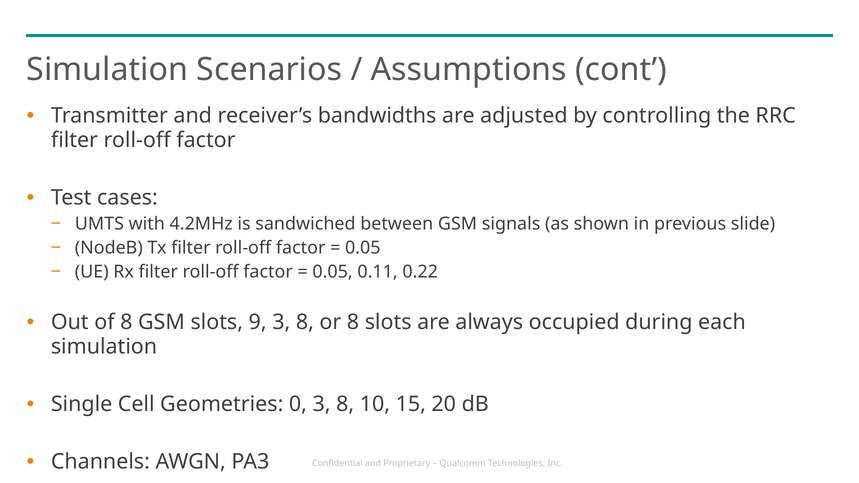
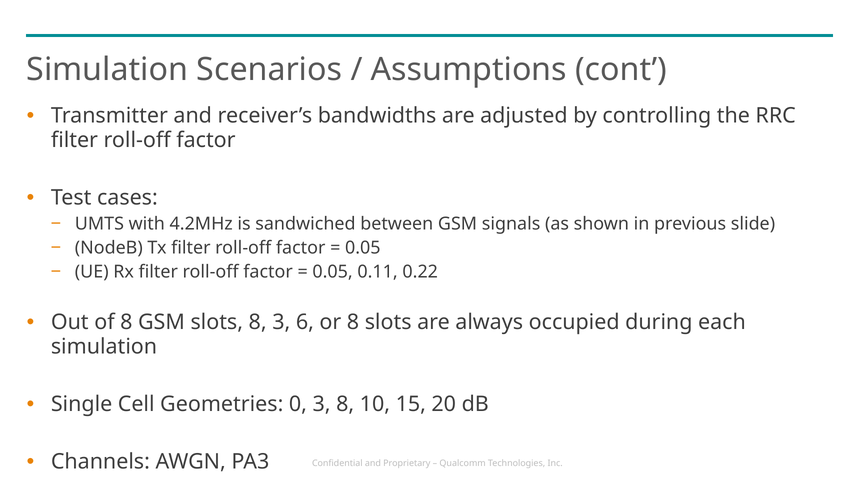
slots 9: 9 -> 8 (258, 323)
8: 8 -> 6 (305, 323)
